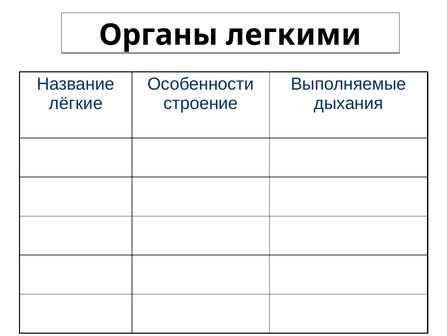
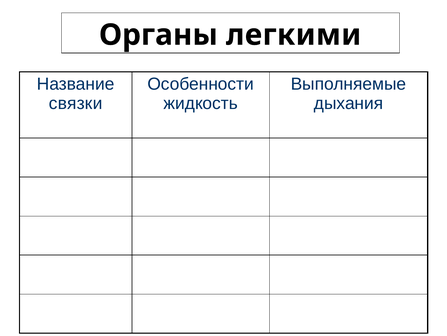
лёгкие: лёгкие -> связки (76, 103)
строение: строение -> жидкость (201, 103)
